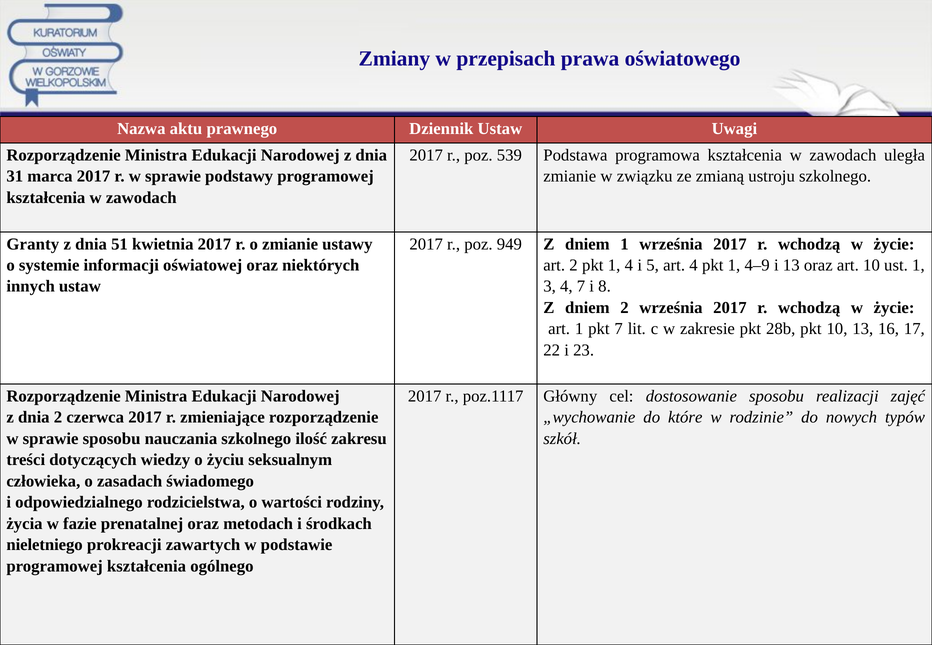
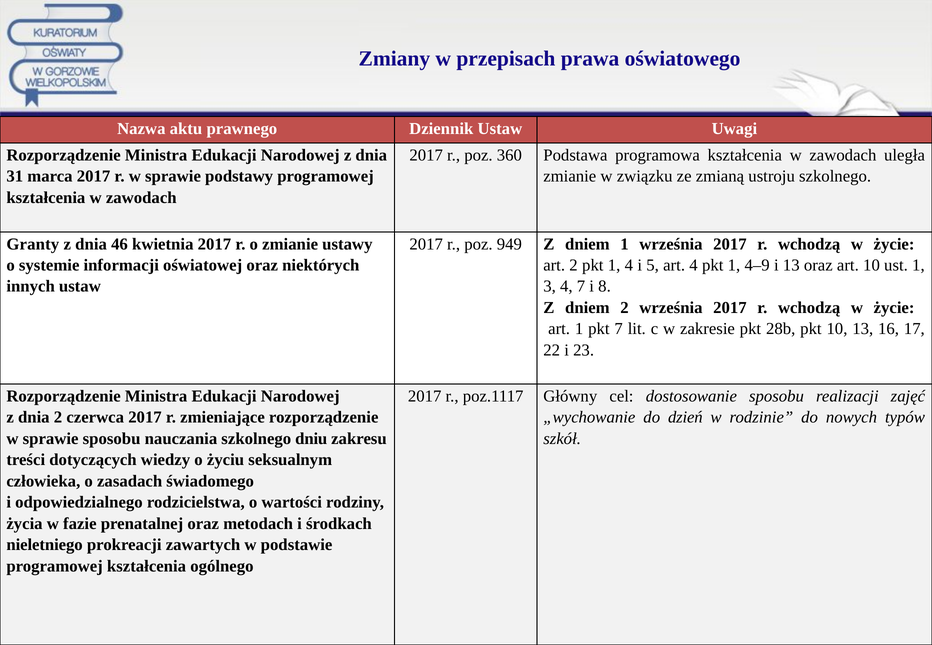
539: 539 -> 360 (509, 155)
dnia 51: 51 -> 46 (120, 244)
które: które -> dzień (685, 418)
ilość: ilość -> dniu (311, 439)
